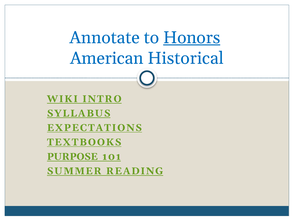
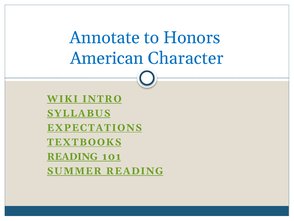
Honors underline: present -> none (192, 37)
Historical: Historical -> Character (186, 58)
PURPOSE: PURPOSE -> READING (72, 156)
